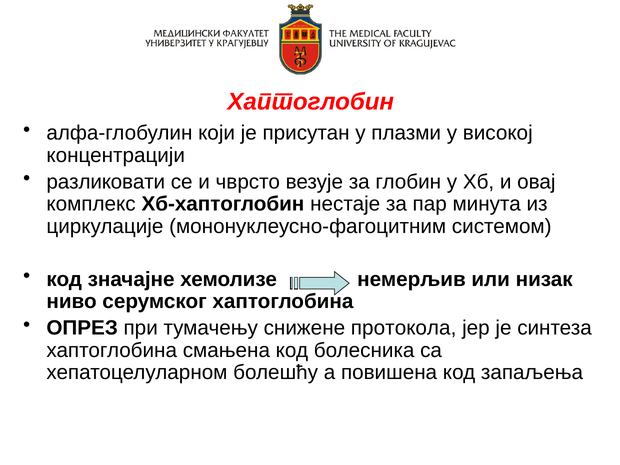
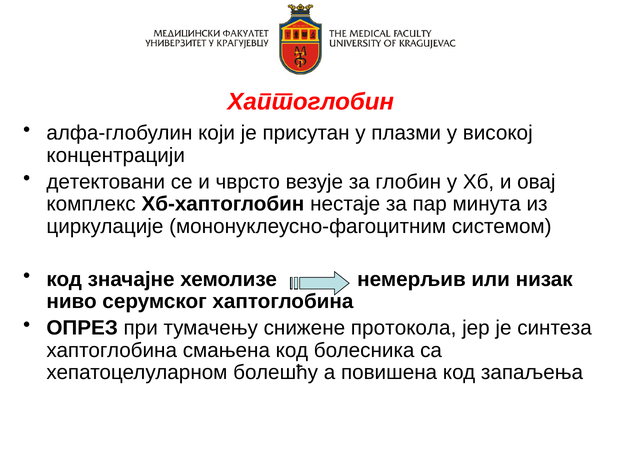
разликовати: разликовати -> детектовани (106, 182)
